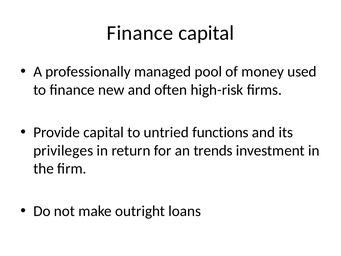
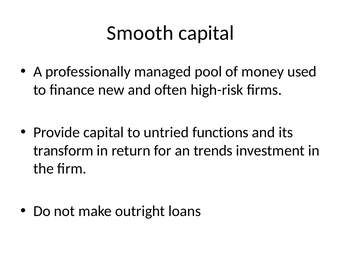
Finance: Finance -> Smooth (140, 33)
privileges: privileges -> transform (63, 150)
